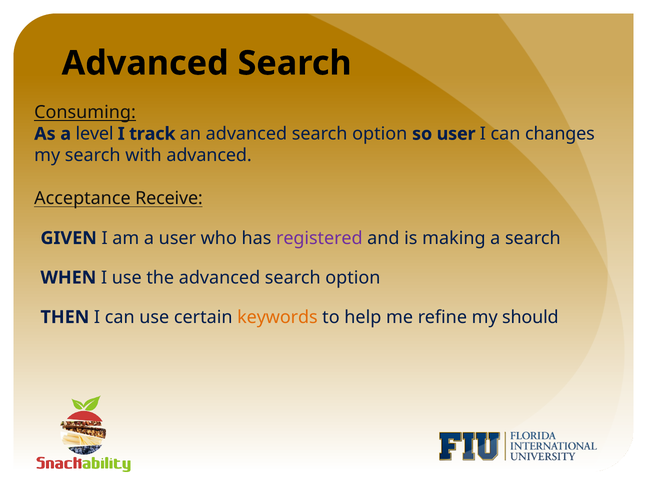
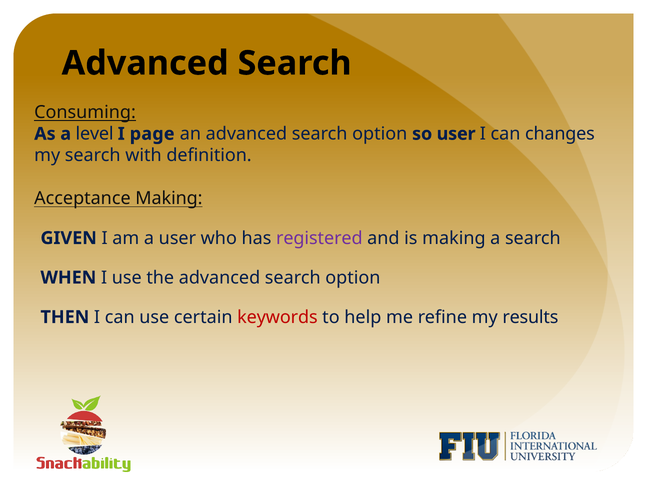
track: track -> page (152, 134)
with advanced: advanced -> definition (209, 155)
Acceptance Receive: Receive -> Making (169, 199)
keywords colour: orange -> red (277, 317)
should: should -> results (530, 317)
